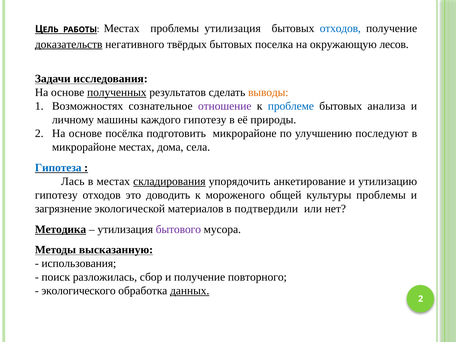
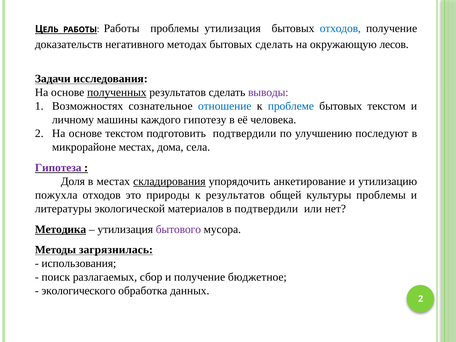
РАБОТЫ Местах: Местах -> Работы (122, 29)
доказательств underline: present -> none (69, 44)
твёрдых: твёрдых -> методах (187, 44)
бытовых поселка: поселка -> сделать (274, 44)
выводы colour: orange -> purple (268, 92)
отношение colour: purple -> blue (225, 106)
бытовых анализа: анализа -> текстом (387, 106)
природы: природы -> человека (273, 120)
основе посёлка: посёлка -> текстом (124, 134)
подготовить микрорайоне: микрорайоне -> подтвердили (245, 134)
Гипотеза colour: blue -> purple (58, 168)
Лась: Лась -> Доля (73, 181)
гипотезу: гипотезу -> пожухла (56, 195)
доводить: доводить -> природы (168, 195)
к мороженого: мороженого -> результатов (235, 195)
загрязнение: загрязнение -> литературы (63, 209)
высказанную: высказанную -> загрязнилась (116, 250)
разложилась: разложилась -> разлагаемых (105, 277)
повторного: повторного -> бюджетное (257, 277)
данных underline: present -> none (190, 291)
